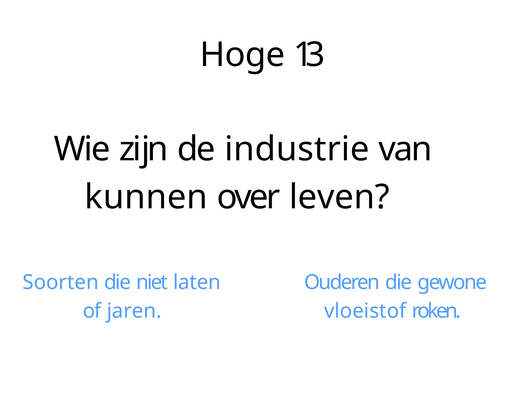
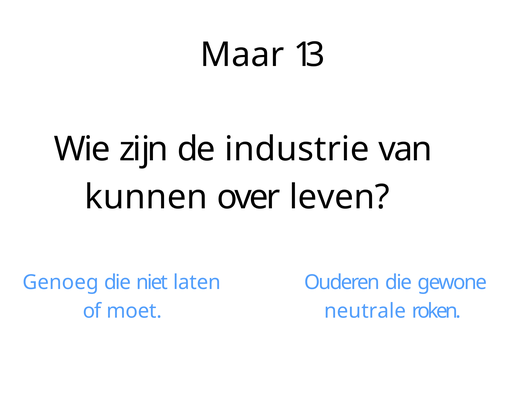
Hoge: Hoge -> Maar (242, 55)
Soorten: Soorten -> Genoeg (61, 282)
jaren: jaren -> moet (134, 311)
vloeistof: vloeistof -> neutrale (365, 311)
